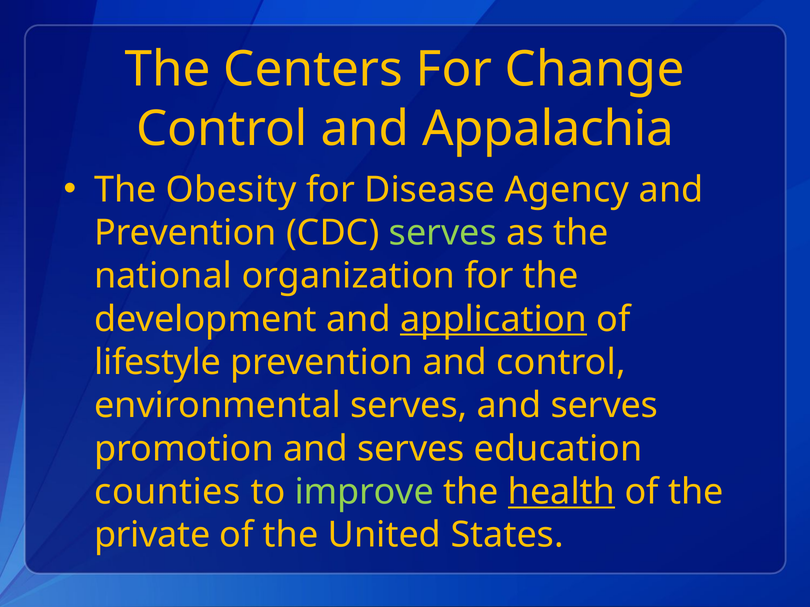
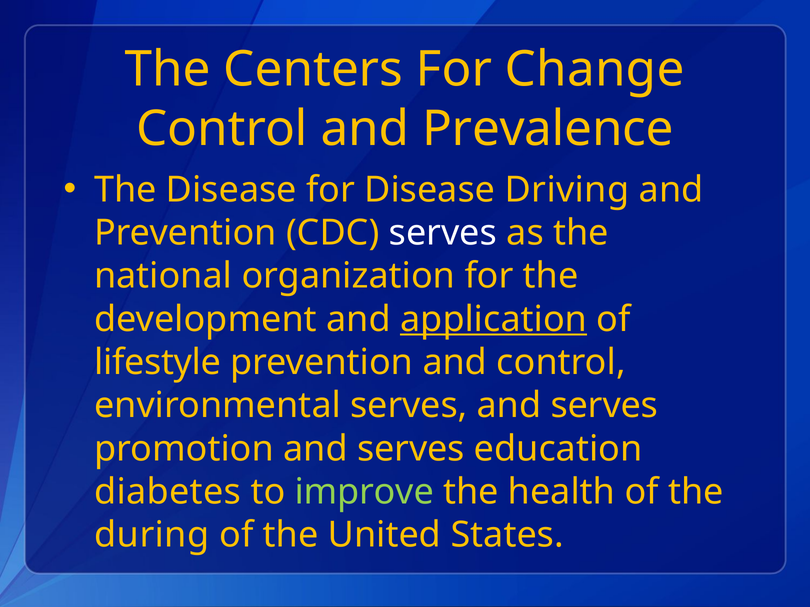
Appalachia: Appalachia -> Prevalence (548, 129)
The Obesity: Obesity -> Disease (231, 190)
Agency: Agency -> Driving (567, 190)
serves colour: light green -> white (443, 233)
counties: counties -> diabetes (167, 492)
health underline: present -> none (562, 492)
private: private -> during (152, 536)
